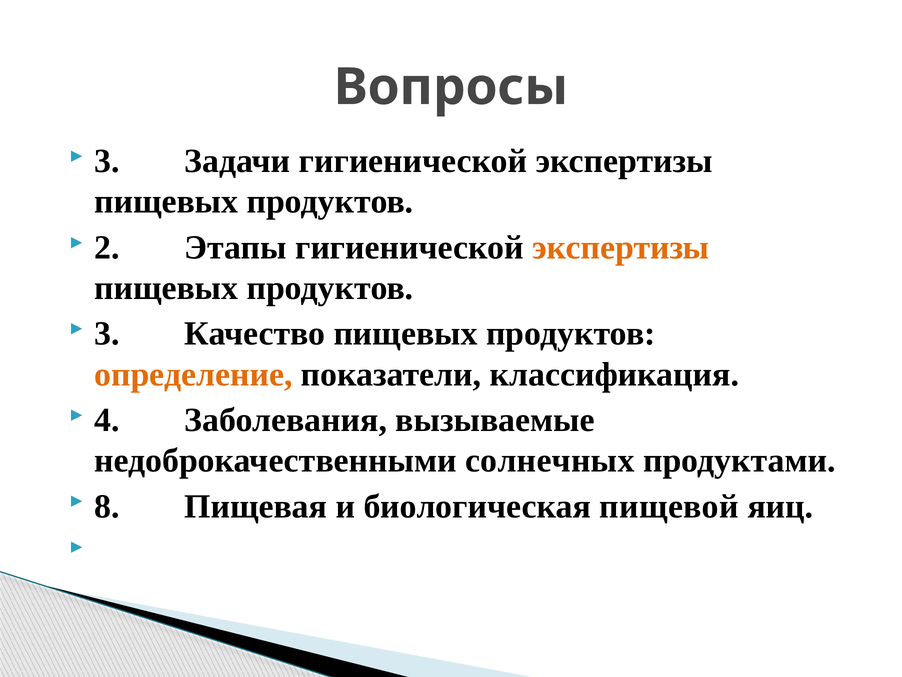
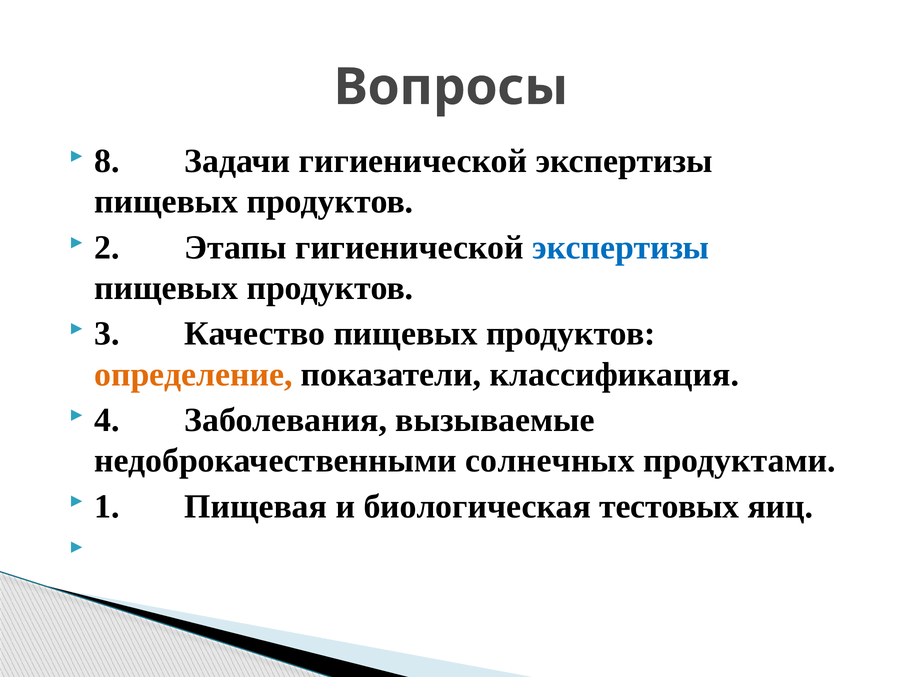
3: 3 -> 8 (107, 161)
экспертизы colour: orange -> blue (621, 247)
8: 8 -> 1 (107, 506)
пищевой: пищевой -> тестовых (669, 506)
